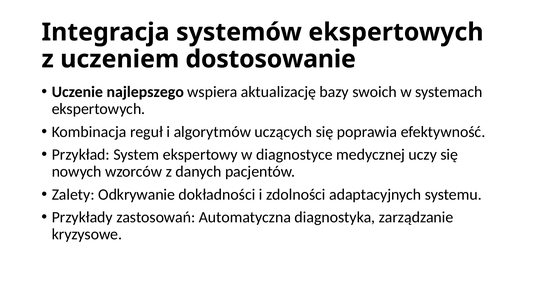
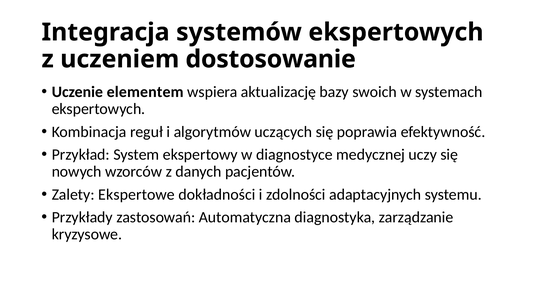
najlepszego: najlepszego -> elementem (145, 92)
Odkrywanie: Odkrywanie -> Ekspertowe (137, 194)
